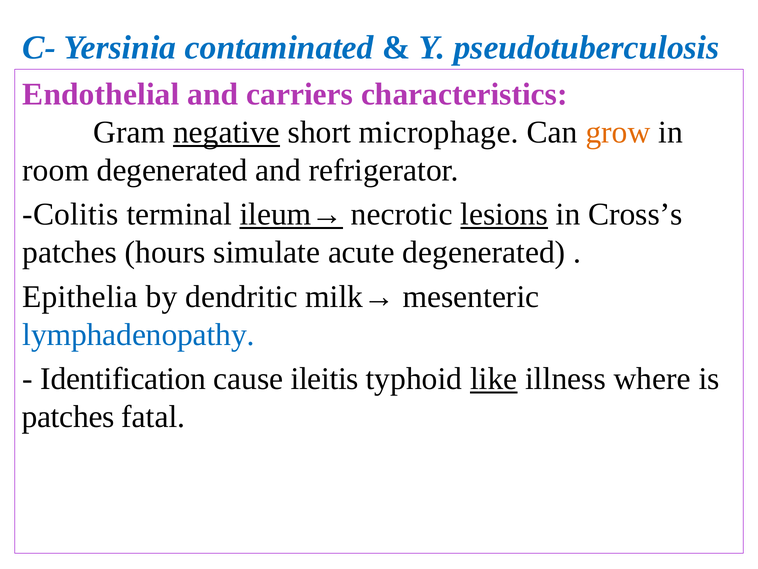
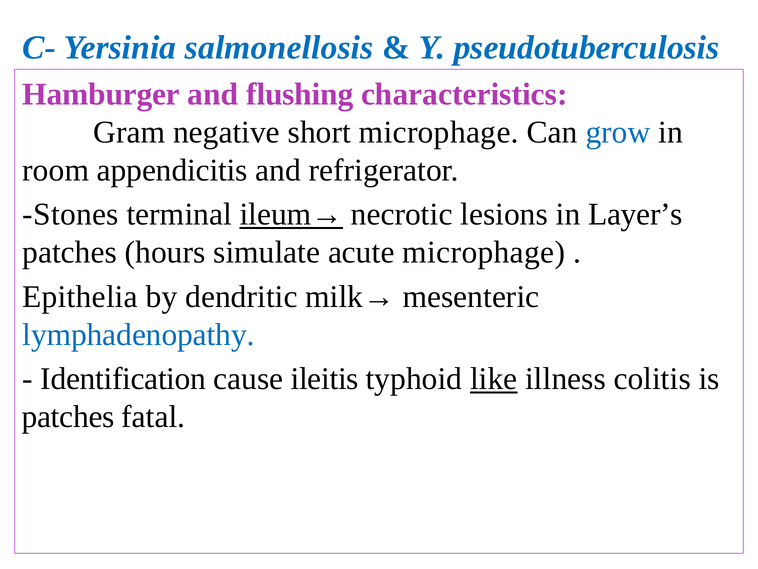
contaminated: contaminated -> salmonellosis (279, 48)
Endothelial: Endothelial -> Hamburger (101, 94)
carriers: carriers -> flushing (300, 94)
negative underline: present -> none (227, 132)
grow colour: orange -> blue (618, 132)
room degenerated: degenerated -> appendicitis (172, 170)
Colitis: Colitis -> Stones (71, 214)
lesions underline: present -> none (504, 214)
Cross’s: Cross’s -> Layer’s (635, 214)
acute degenerated: degenerated -> microphage (484, 252)
where: where -> colitis (652, 379)
